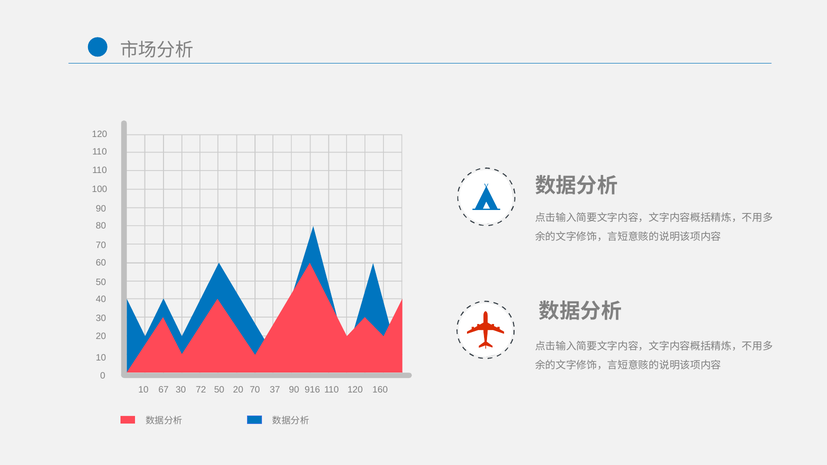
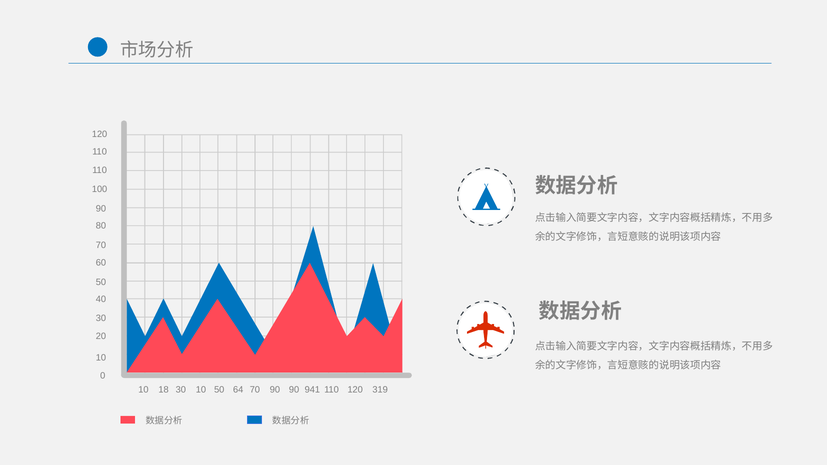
67: 67 -> 18 (164, 390)
30 72: 72 -> 10 (201, 390)
50 20: 20 -> 64 (238, 390)
70 37: 37 -> 90 (275, 390)
916: 916 -> 941 (312, 390)
160: 160 -> 319 (380, 390)
